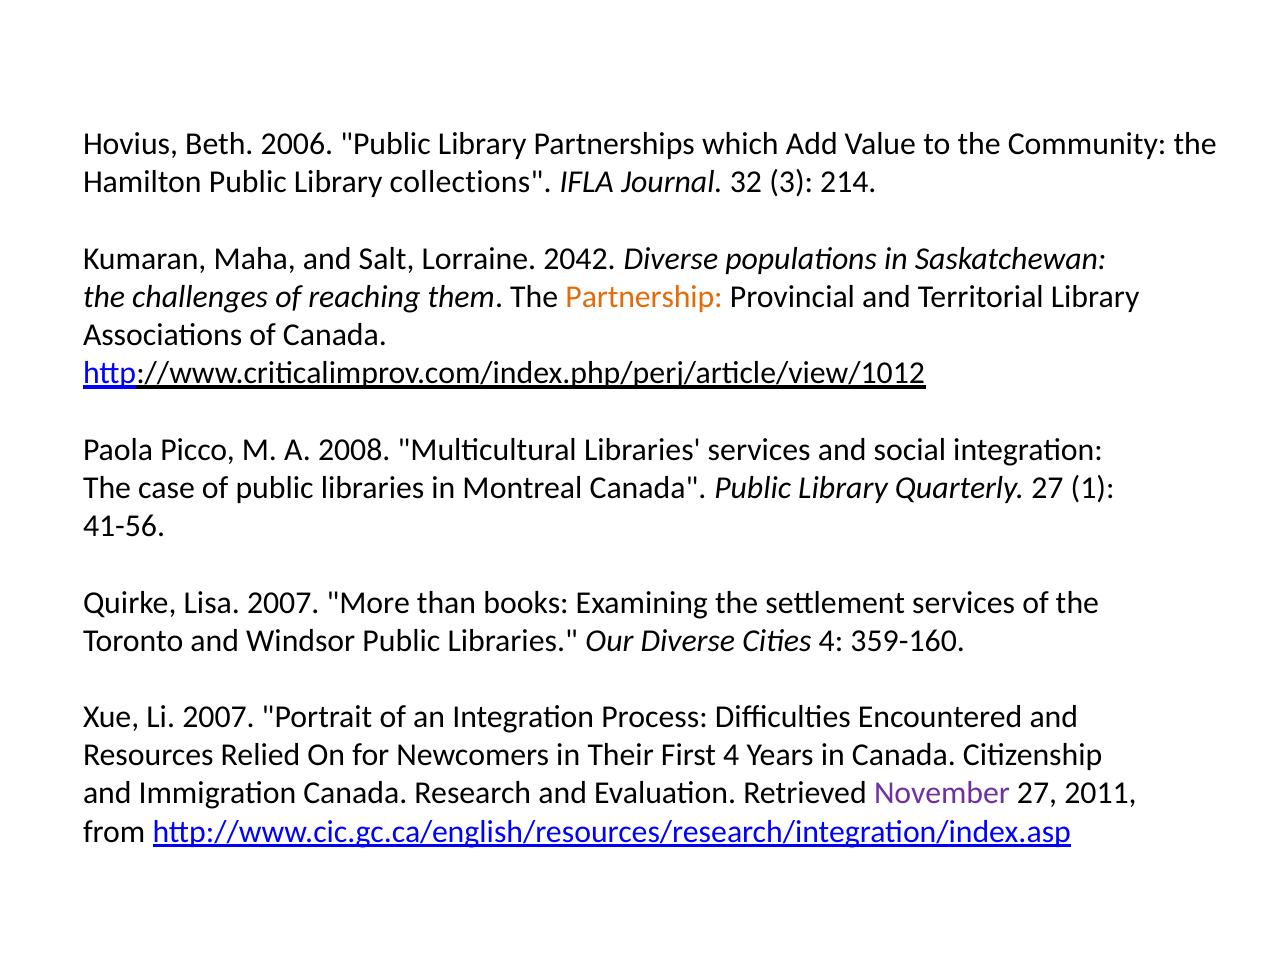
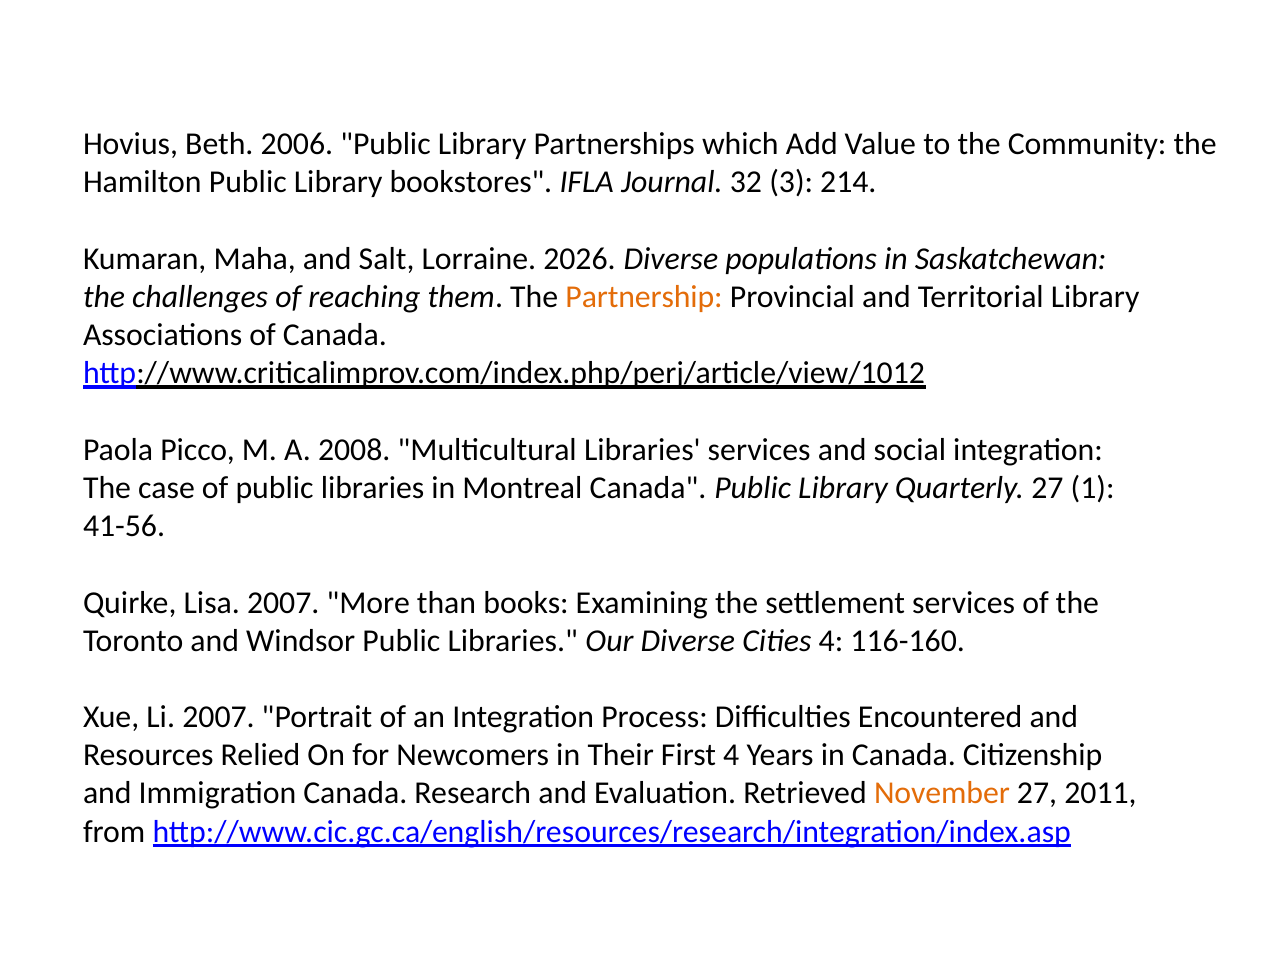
collections: collections -> bookstores (471, 182)
2042: 2042 -> 2026 (579, 259)
359-160: 359-160 -> 116-160 (908, 641)
November colour: purple -> orange (942, 793)
